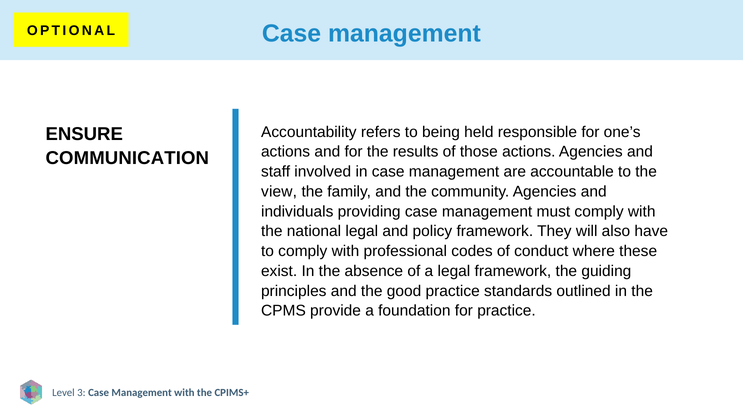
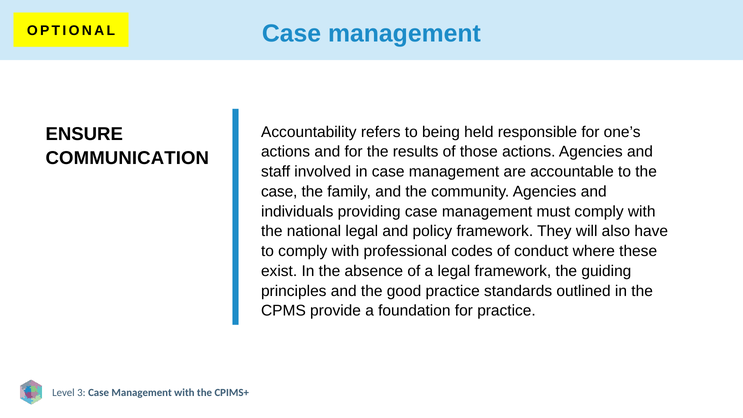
view: view -> case (279, 192)
